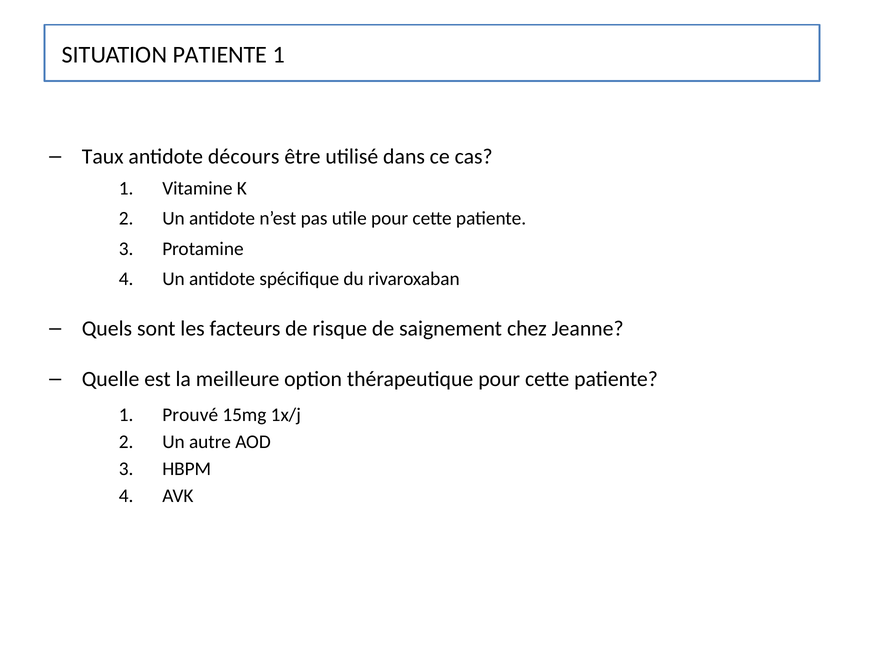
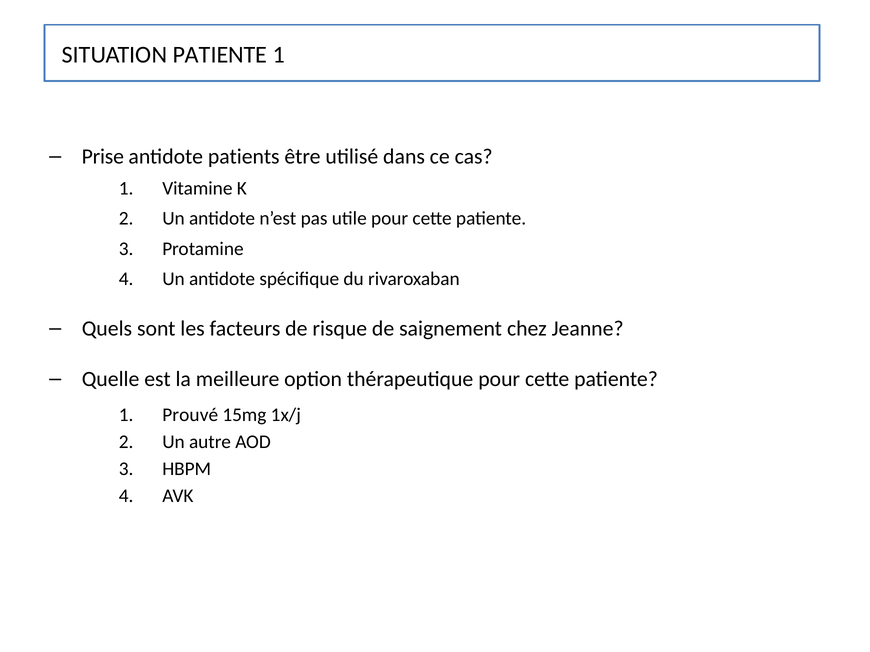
Taux: Taux -> Prise (103, 157)
décours: décours -> patients (244, 157)
